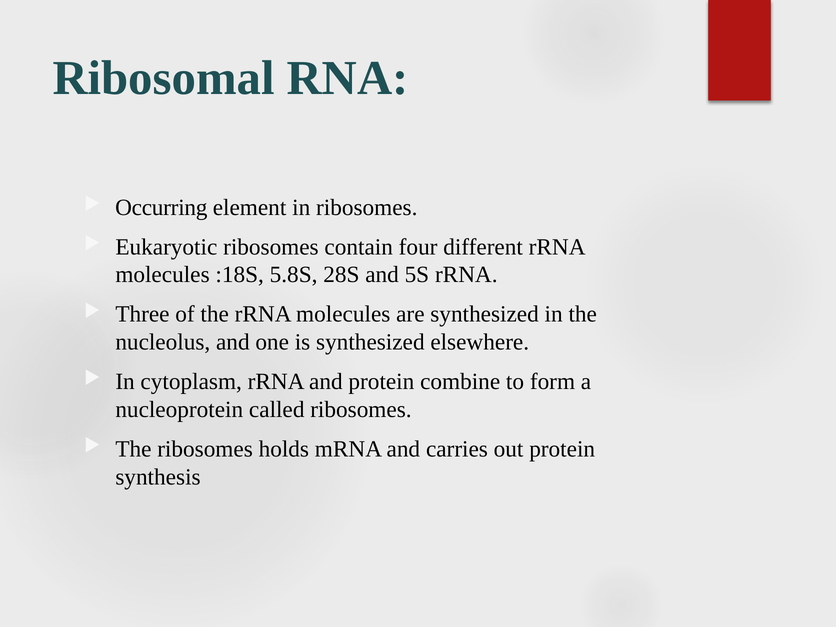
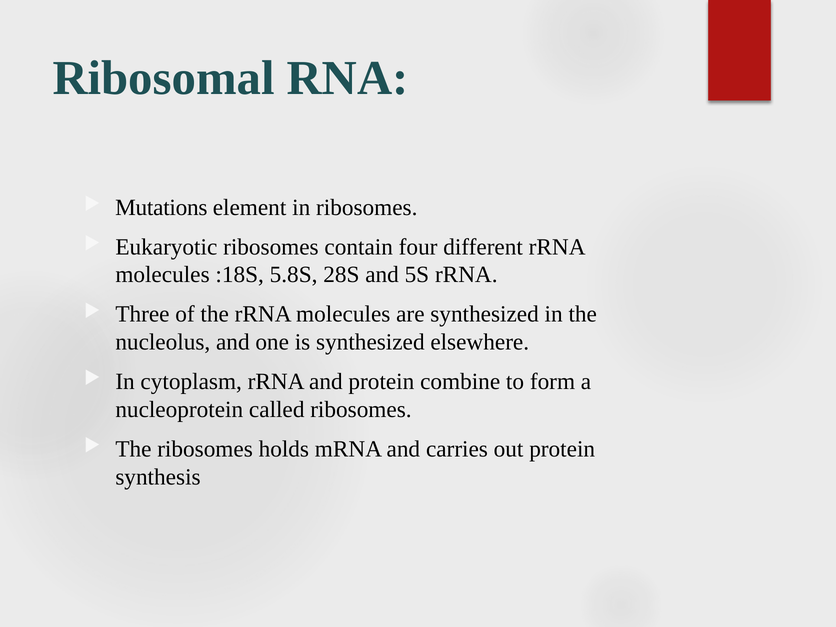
Occurring: Occurring -> Mutations (161, 207)
